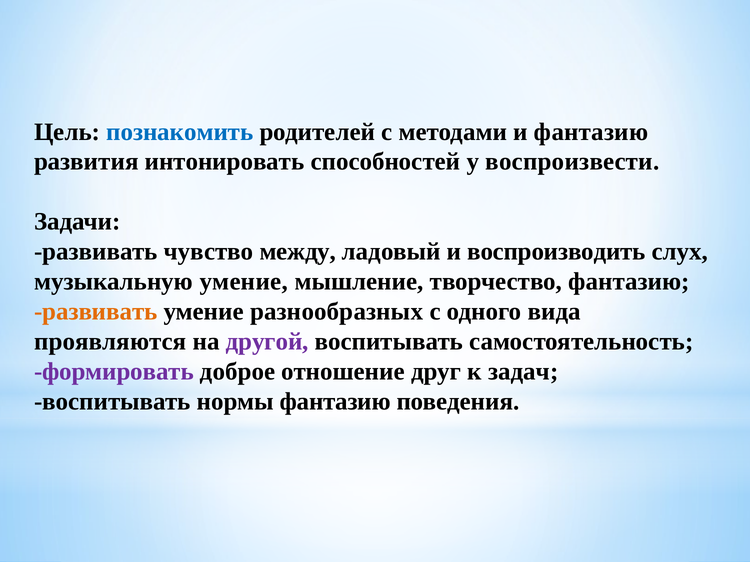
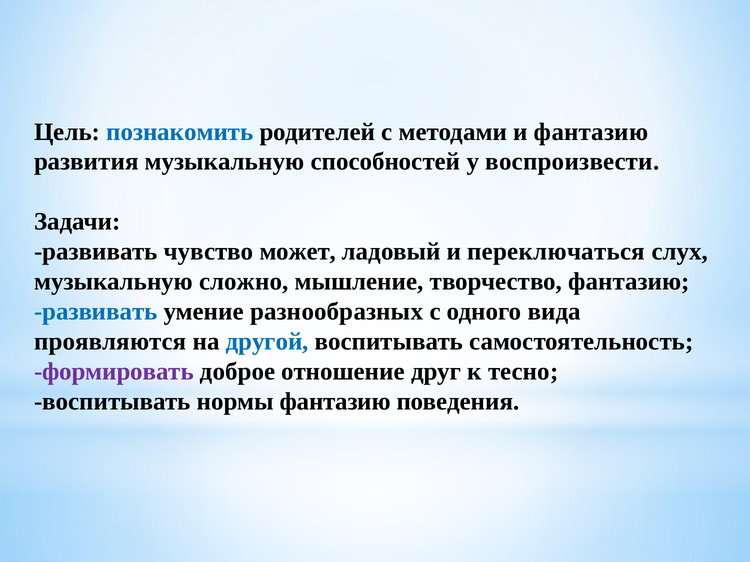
развития интонировать: интонировать -> музыкальную (225, 162)
между: между -> может (298, 252)
воспроизводить: воспроизводить -> переключаться (556, 252)
музыкальную умение: умение -> сложно (244, 282)
развивать colour: orange -> blue (96, 312)
другой colour: purple -> blue (267, 342)
задач: задач -> тесно (523, 372)
